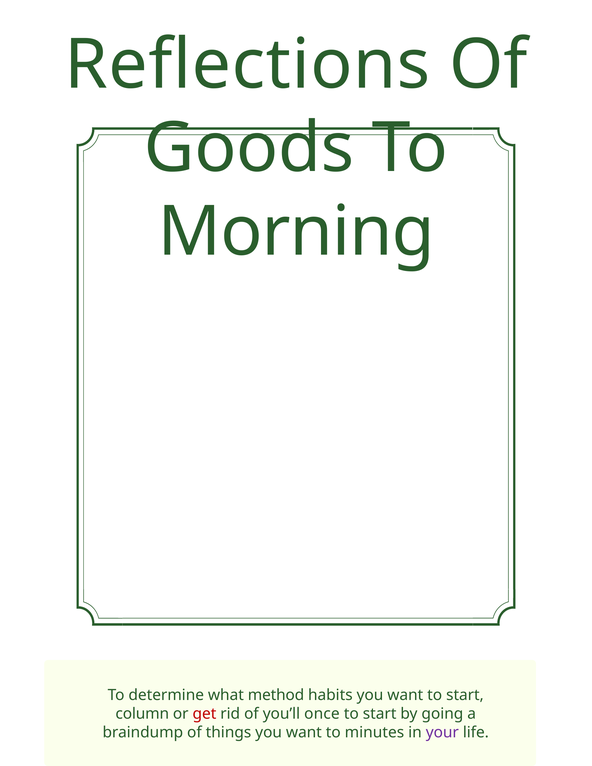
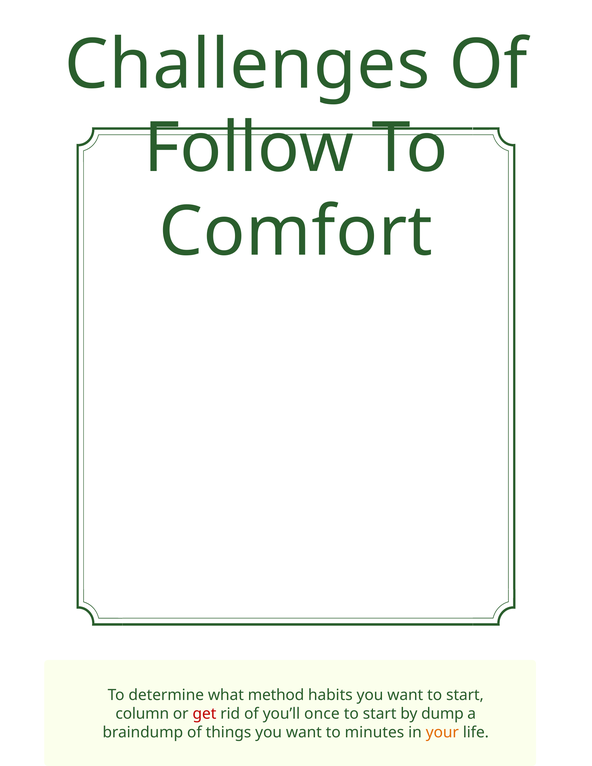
Reflections: Reflections -> Challenges (247, 65)
Goods: Goods -> Follow (249, 148)
Morning: Morning -> Comfort (296, 232)
going: going -> dump (442, 714)
your colour: purple -> orange (442, 732)
